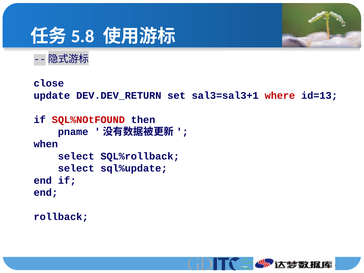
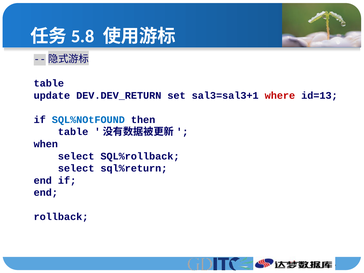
close: close -> table (49, 83)
SQL%NOtFOUND colour: red -> blue (88, 120)
pname: pname -> table (73, 132)
sql%update: sql%update -> sql%return (134, 168)
